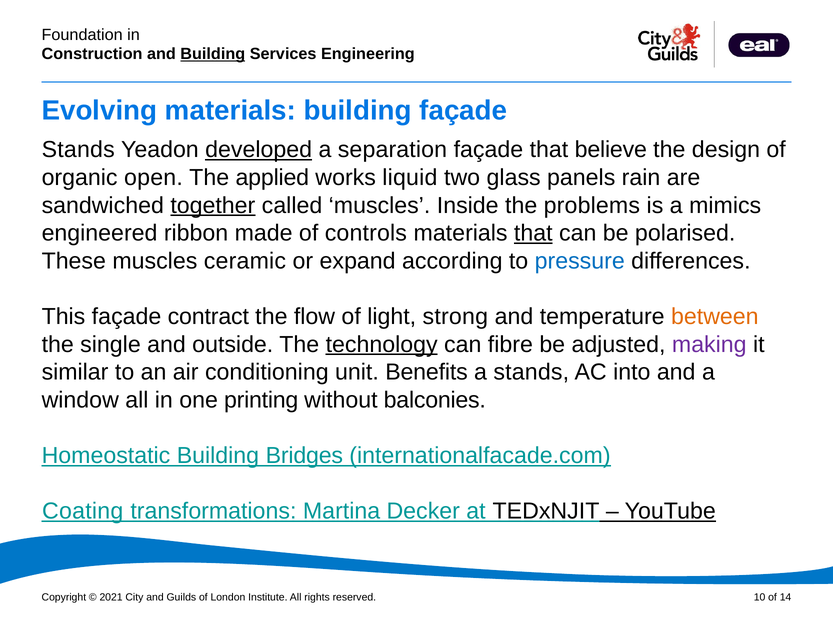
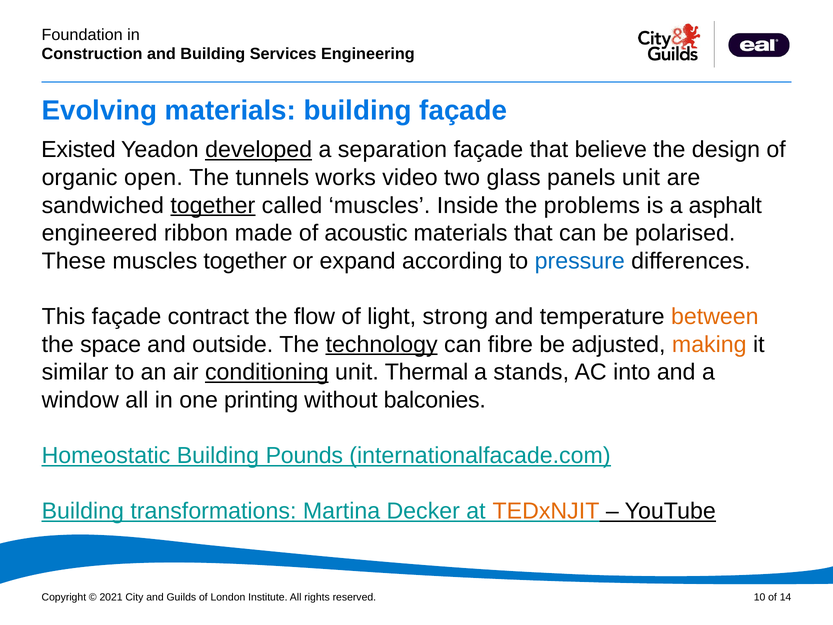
Building underline: present -> none (213, 54)
Stands: Stands -> Existed (78, 150)
applied: applied -> tunnels (272, 178)
liquid: liquid -> video (410, 178)
panels rain: rain -> unit (641, 178)
mimics: mimics -> asphalt (725, 205)
controls: controls -> acoustic (366, 233)
that underline: present -> none (533, 233)
muscles ceramic: ceramic -> together (245, 261)
single: single -> space (111, 344)
making colour: purple -> orange (709, 344)
conditioning underline: none -> present (267, 372)
Benefits: Benefits -> Thermal (427, 372)
Bridges: Bridges -> Pounds (304, 455)
Coating: Coating -> Building (83, 511)
TEDxNJIT colour: black -> orange (546, 511)
